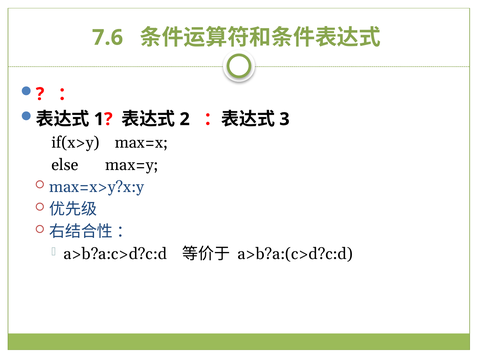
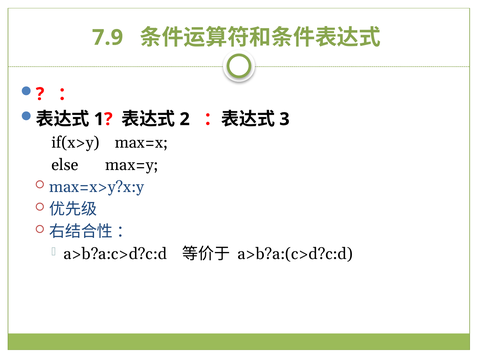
7.6: 7.6 -> 7.9 (108, 38)
